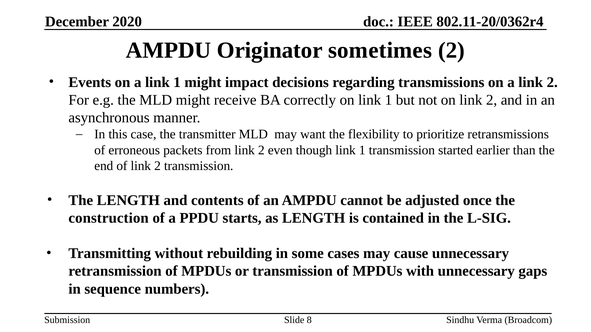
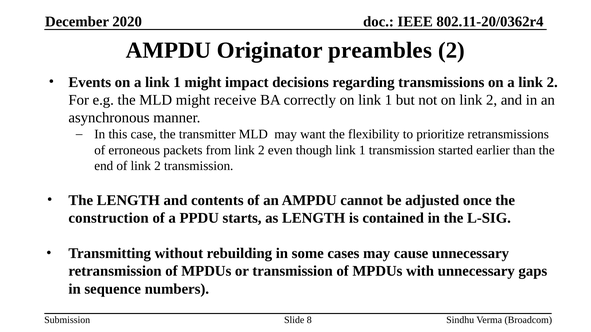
sometimes: sometimes -> preambles (380, 50)
